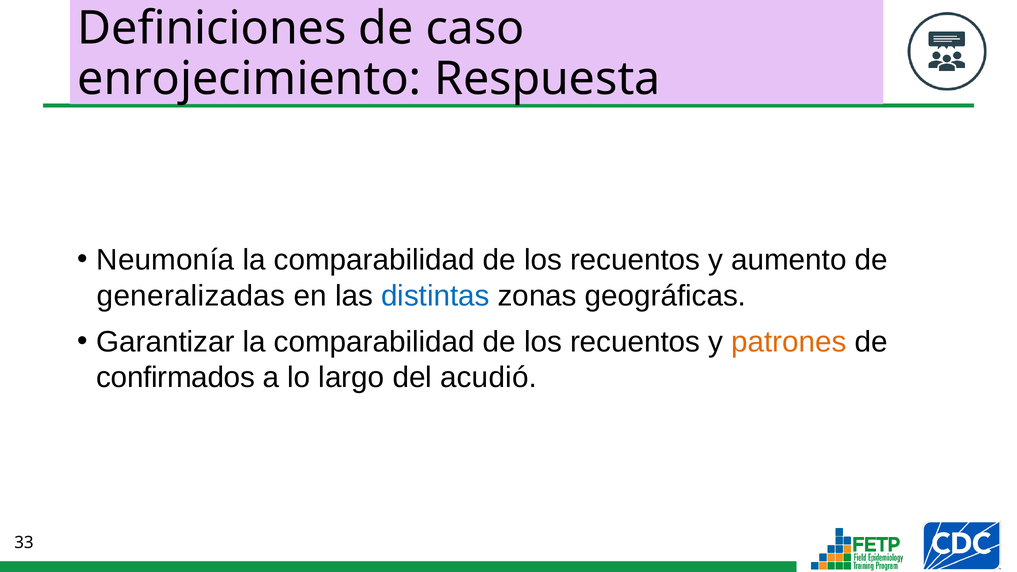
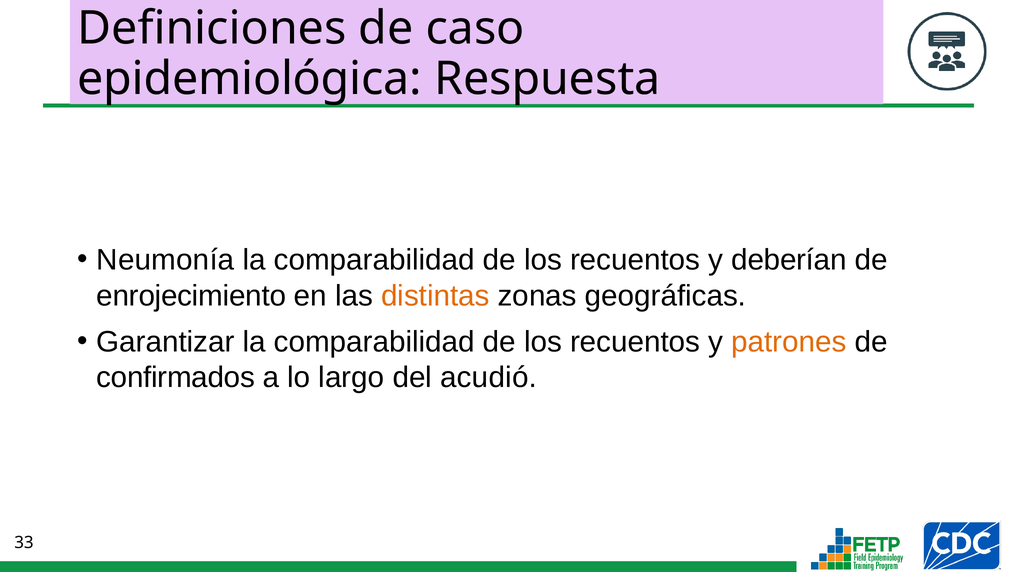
enrojecimiento: enrojecimiento -> epidemiológica (250, 79)
aumento: aumento -> deberían (789, 260)
generalizadas: generalizadas -> enrojecimiento (191, 296)
distintas colour: blue -> orange (435, 296)
